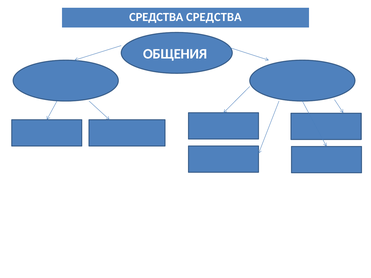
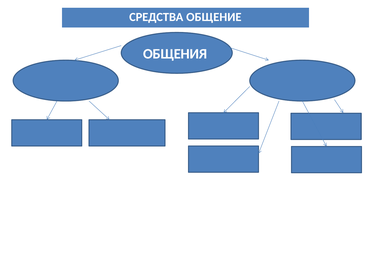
СРЕДСТВА СРЕДСТВА: СРЕДСТВА -> ОБЩЕНИЕ (214, 17)
